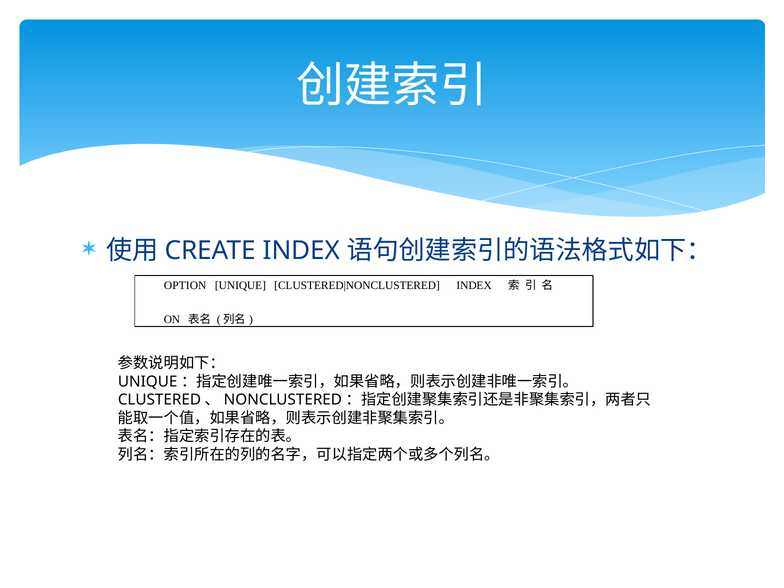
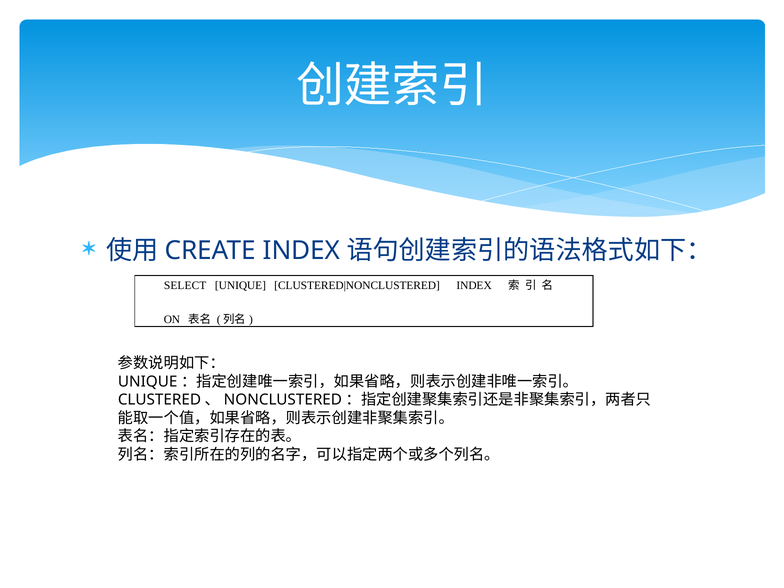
OPTION: OPTION -> SELECT (185, 286)
